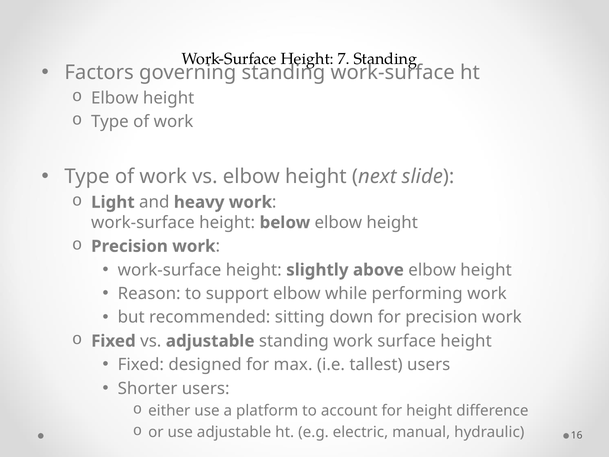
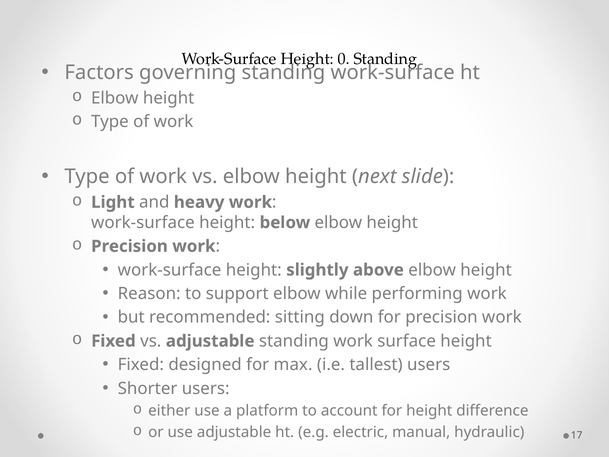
7: 7 -> 0 (344, 59)
16: 16 -> 17 (577, 435)
